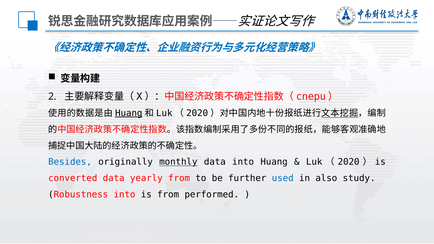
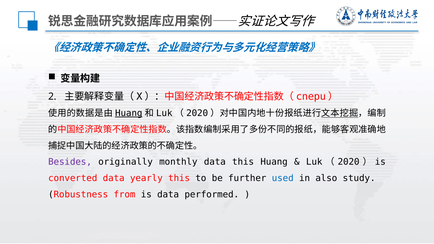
Besides colour: blue -> purple (70, 162)
monthly underline: present -> none (178, 162)
data into: into -> this (243, 162)
yearly from: from -> this (179, 178)
Robustness into: into -> from (125, 195)
is from: from -> data (168, 195)
